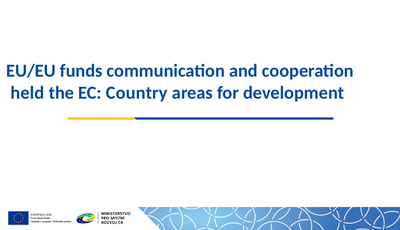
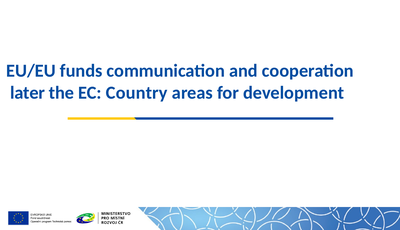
held: held -> later (27, 93)
